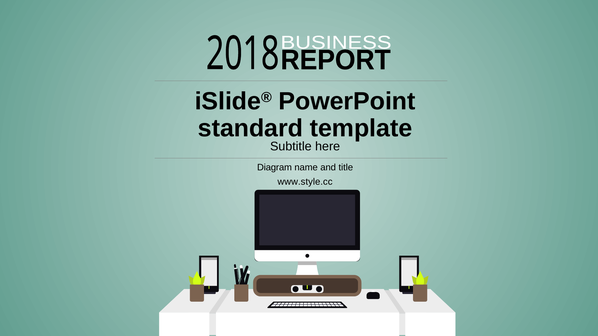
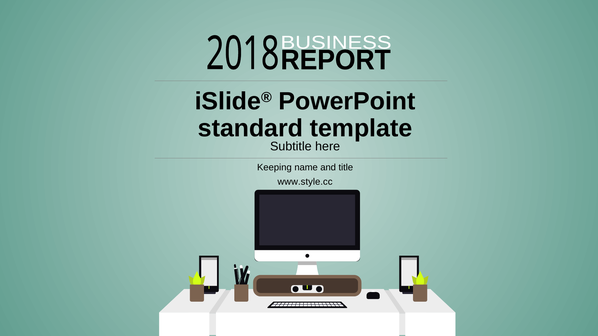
Diagram: Diagram -> Keeping (274, 168)
